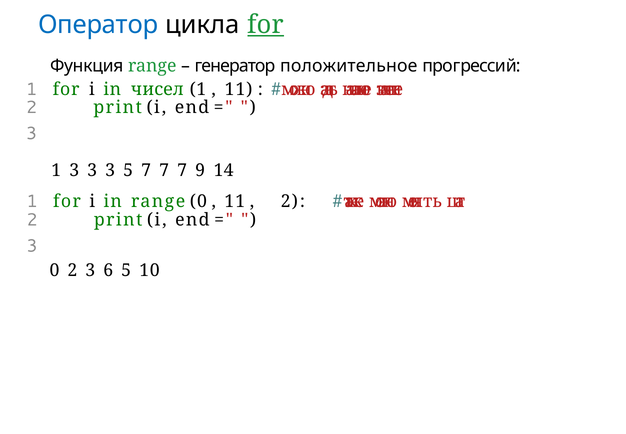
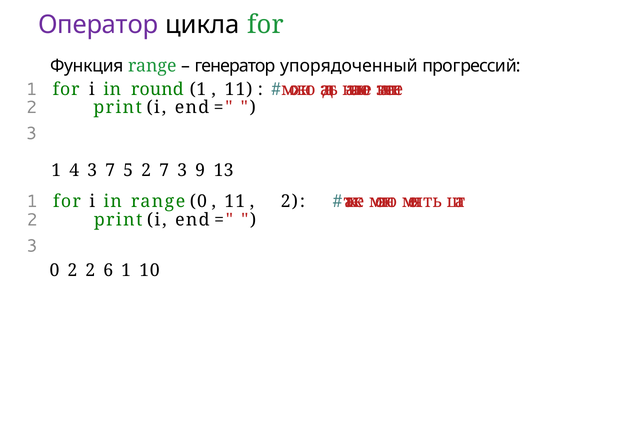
Оператор colour: blue -> purple (98, 24)
for underline: present -> none (266, 24)
положительное: положительное -> упорядоченный (349, 66)
чисел: чисел -> round (157, 89)
1 3: 3 -> 4 (74, 170)
3: 3 -> 7 (110, 170)
5 7: 7 -> 2 (146, 170)
7: 7 -> 3 (182, 170)
14: 14 -> 13 (224, 170)
2 3: 3 -> 2 (90, 270)
6 5: 5 -> 1 (126, 270)
